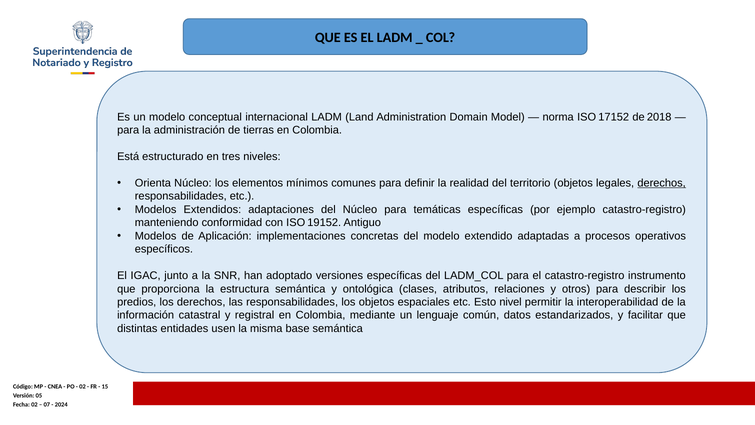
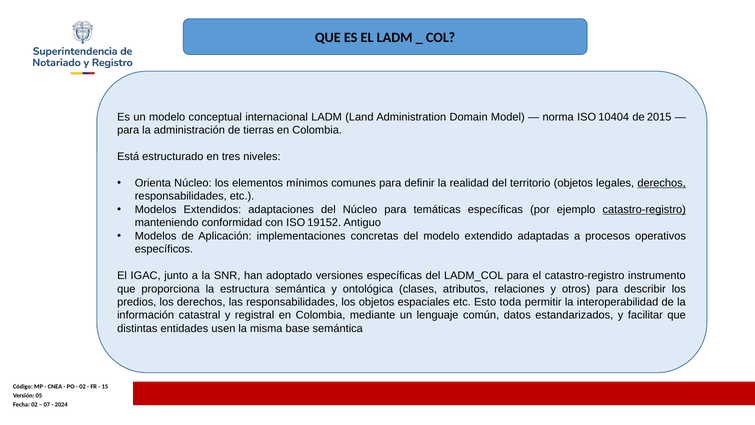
17152: 17152 -> 10404 (614, 117)
2018: 2018 -> 2015 (659, 117)
catastro‑registro underline: none -> present (644, 209)
nivel: nivel -> toda (510, 302)
